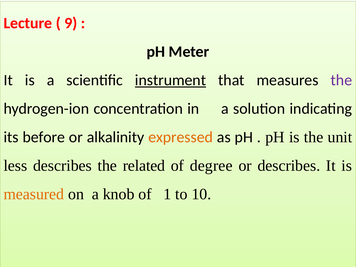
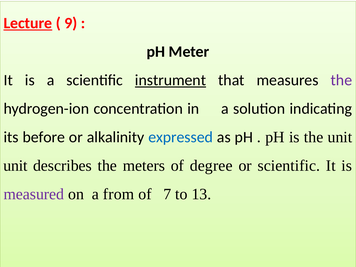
Lecture underline: none -> present (28, 23)
expressed colour: orange -> blue (181, 137)
less: less -> unit (15, 166)
related: related -> meters (144, 166)
or describes: describes -> scientific (289, 166)
measured colour: orange -> purple (34, 194)
knob: knob -> from (119, 194)
1: 1 -> 7 (167, 194)
10: 10 -> 13 (201, 194)
